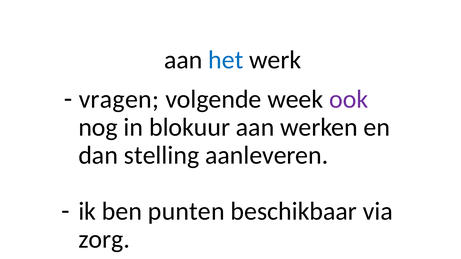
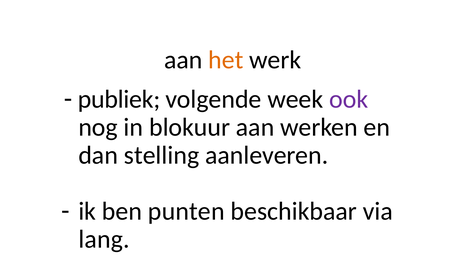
het colour: blue -> orange (226, 60)
vragen: vragen -> publiek (119, 99)
zorg: zorg -> lang (104, 239)
